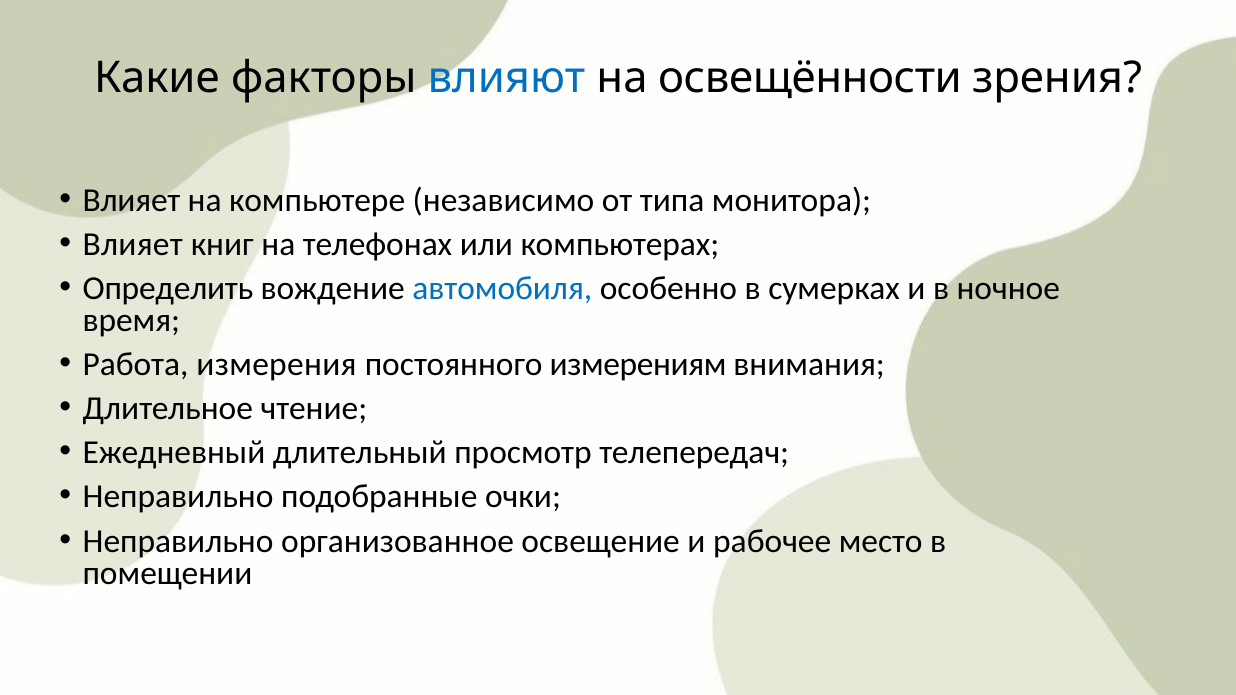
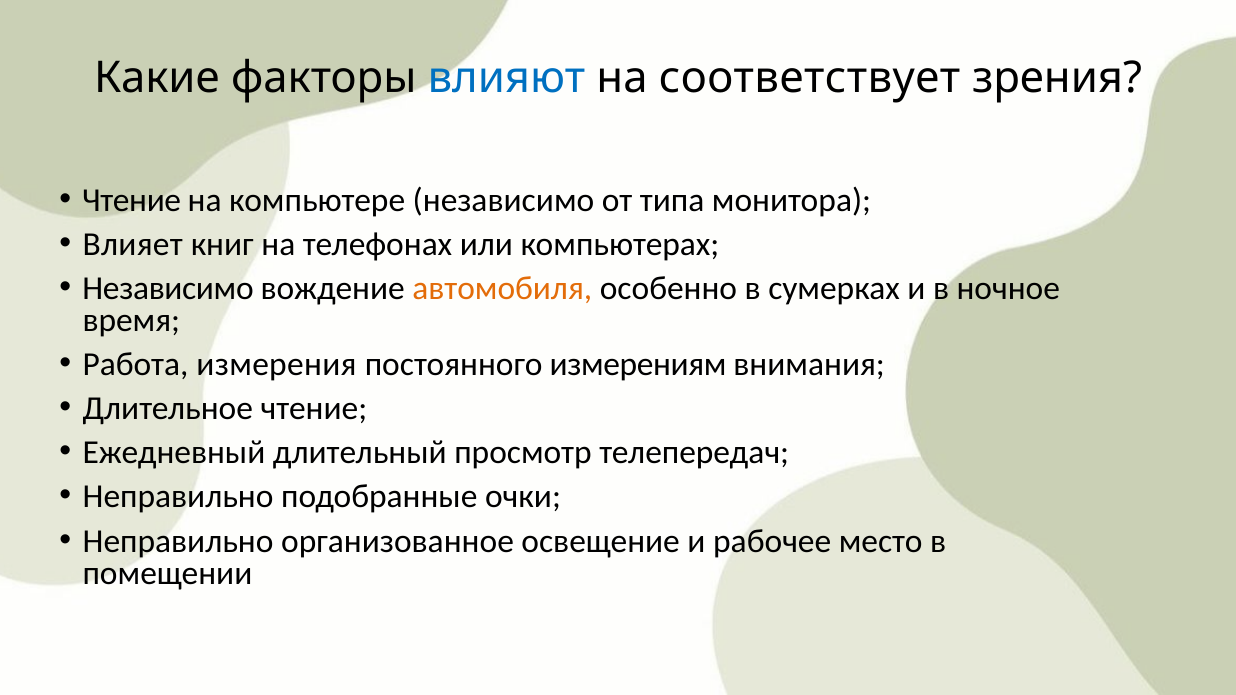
освещённости: освещённости -> соответствует (810, 78)
Влияет: Влияет -> Чтение (132, 200)
Определить: Определить -> Независимо (168, 288)
автомобиля colour: blue -> orange (502, 288)
